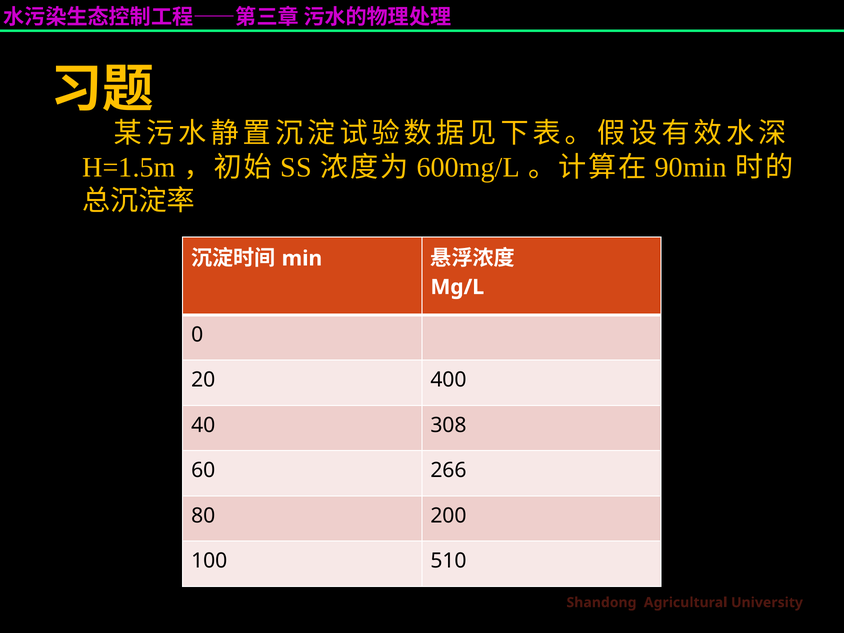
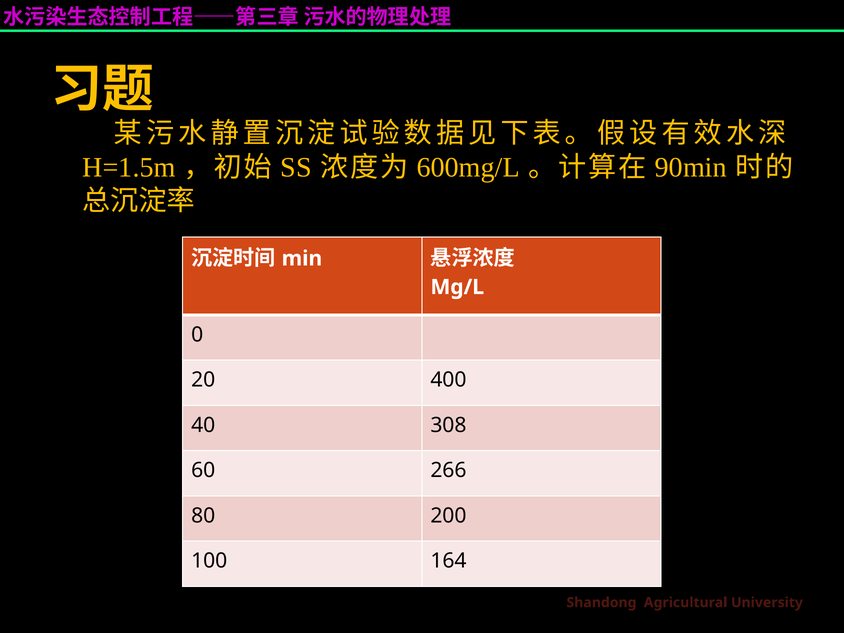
510: 510 -> 164 (448, 561)
